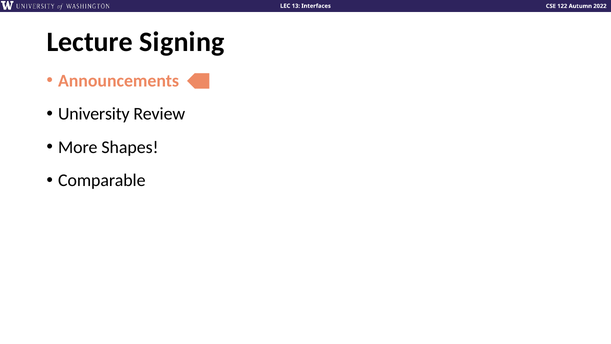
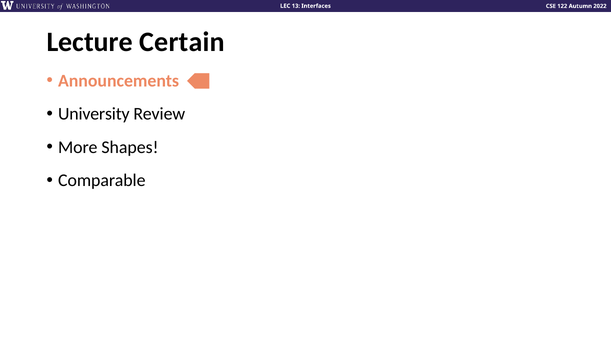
Signing: Signing -> Certain (182, 42)
